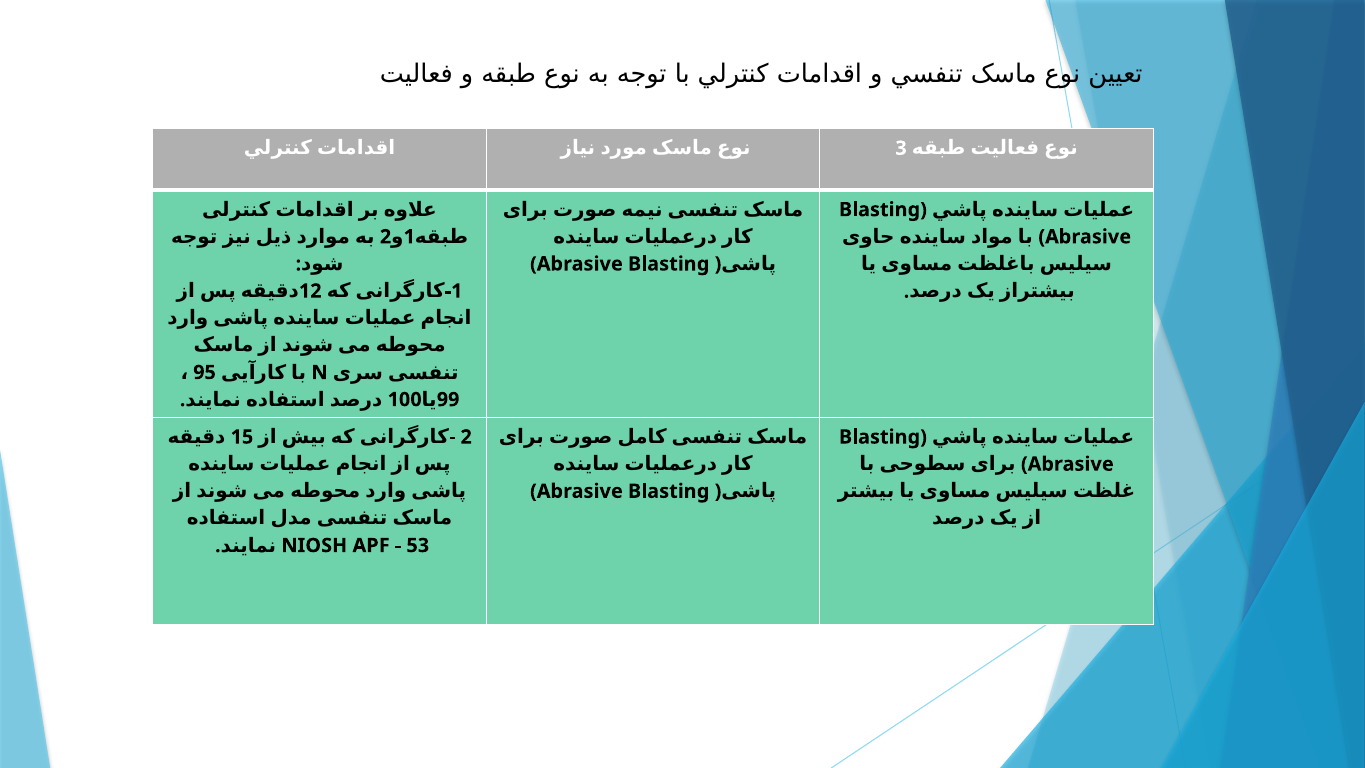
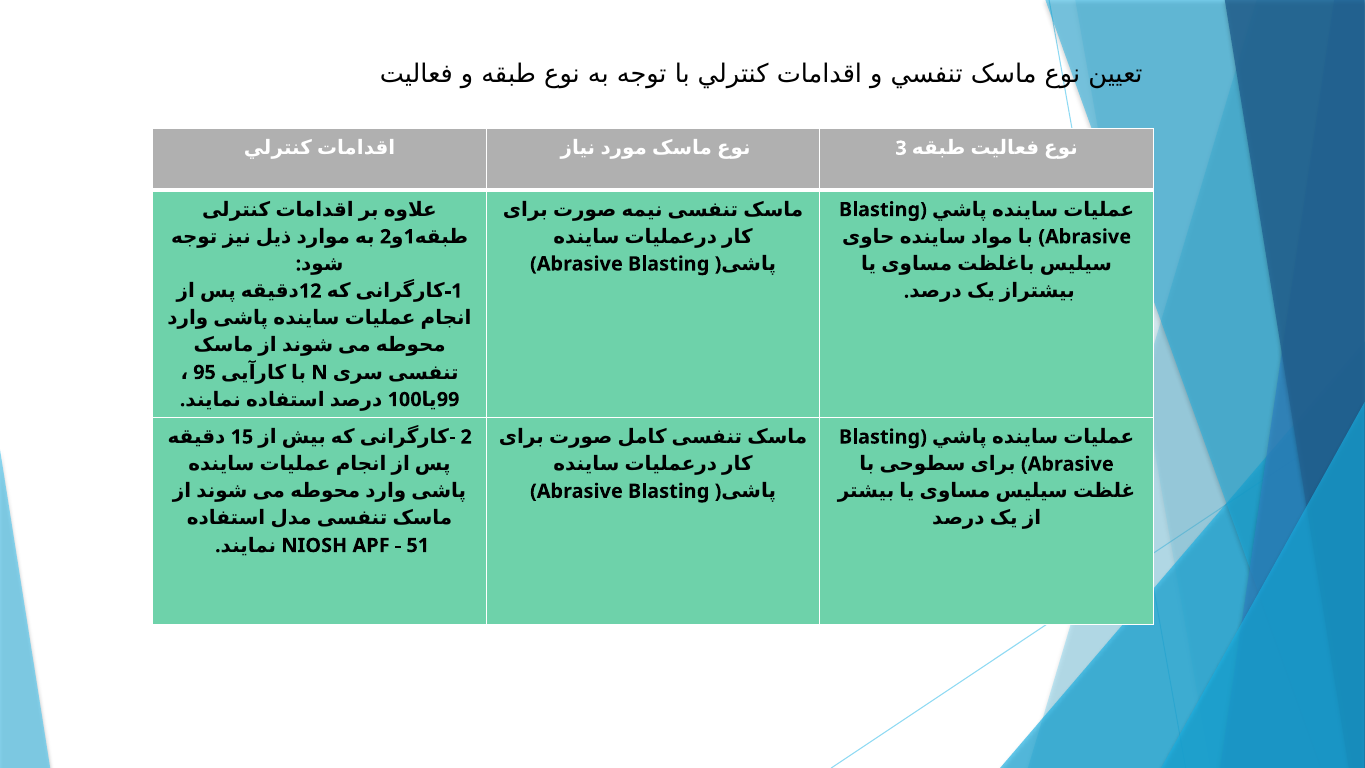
53: 53 -> 51 (418, 545)
